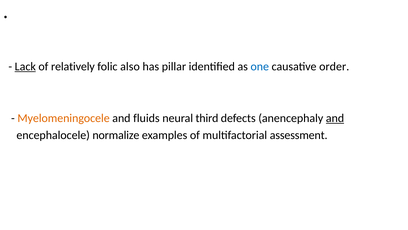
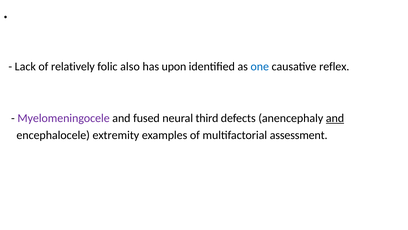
Lack underline: present -> none (25, 67)
pillar: pillar -> upon (174, 67)
order: order -> reflex (334, 67)
Myelomeningocele colour: orange -> purple (64, 118)
fluids: fluids -> fused (146, 118)
normalize: normalize -> extremity (116, 135)
